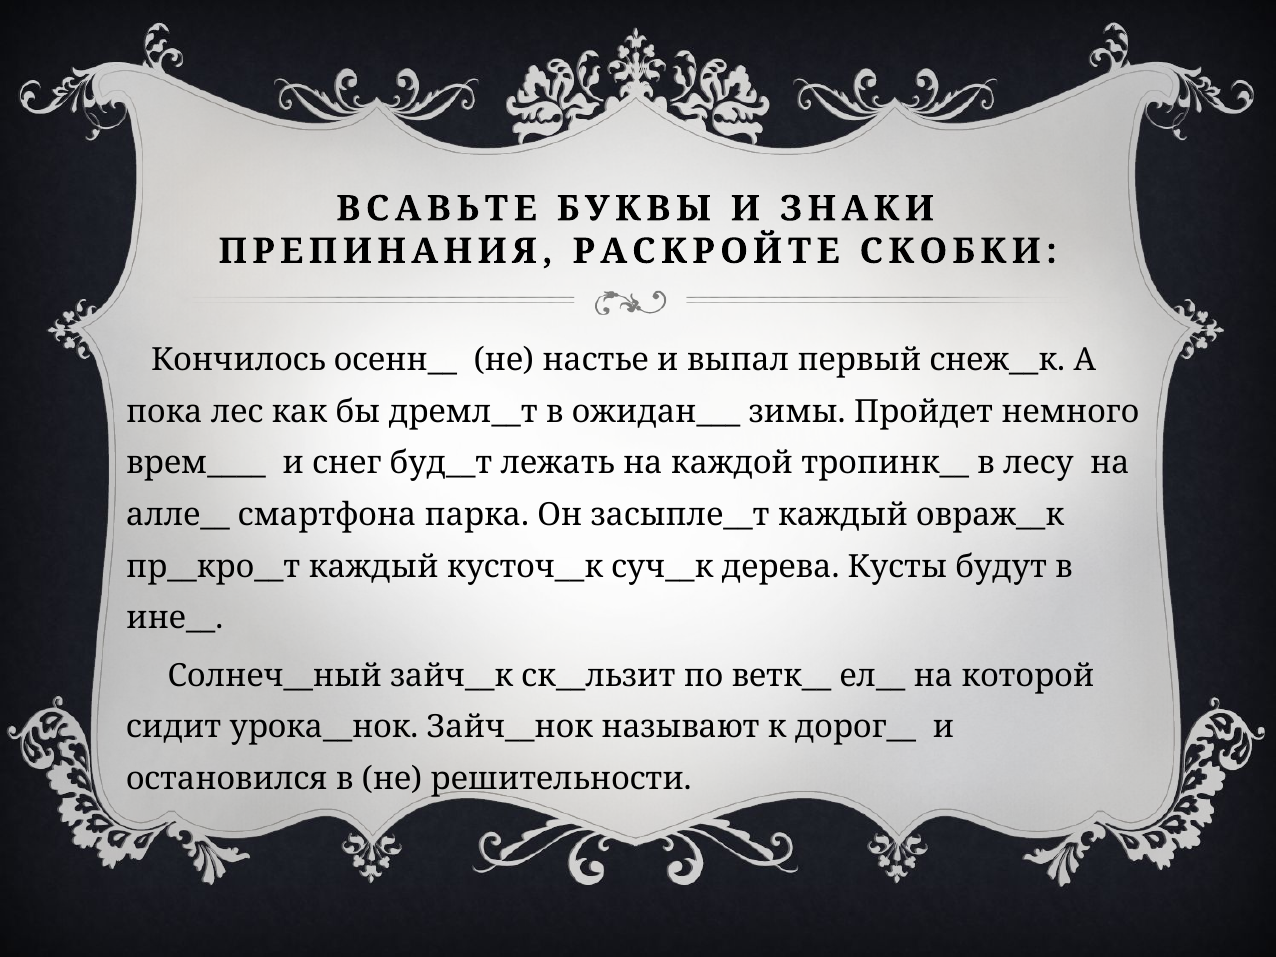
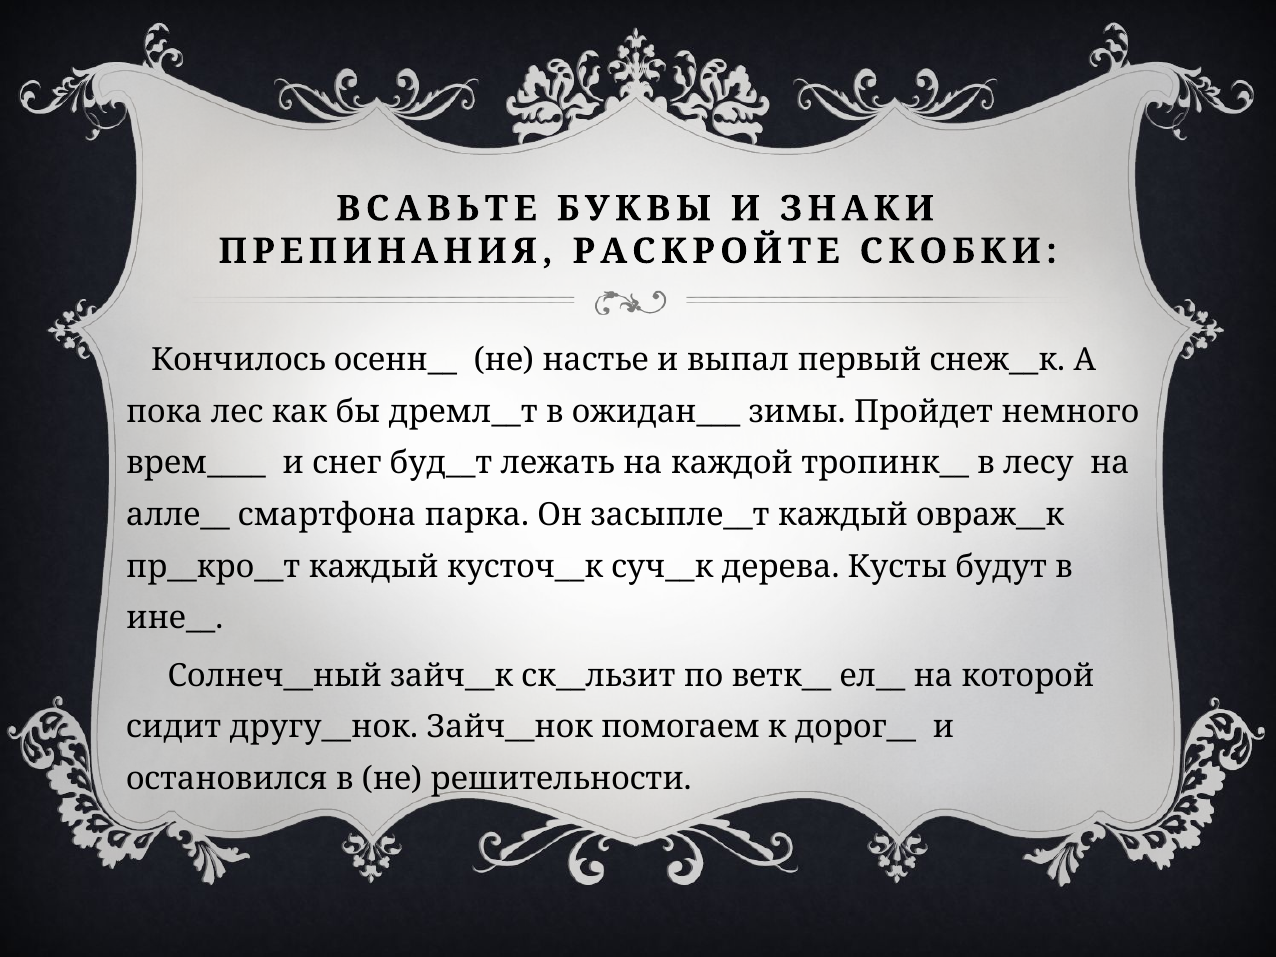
урока__нок: урока__нок -> другу__нок (324, 727)
называют: называют -> помогаем (681, 727)
